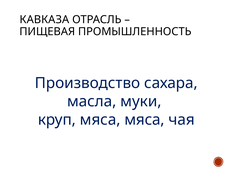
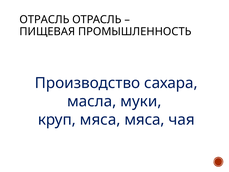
КАВКАЗА: КАВКАЗА -> ОТРАСЛЬ (44, 20)
